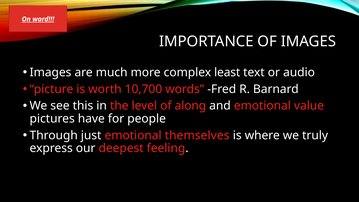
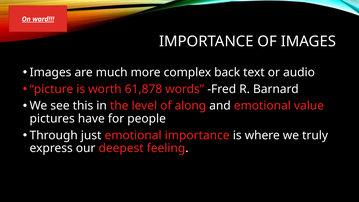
least: least -> back (227, 72)
10,700: 10,700 -> 61,878 (143, 89)
emotional themselves: themselves -> importance (197, 135)
